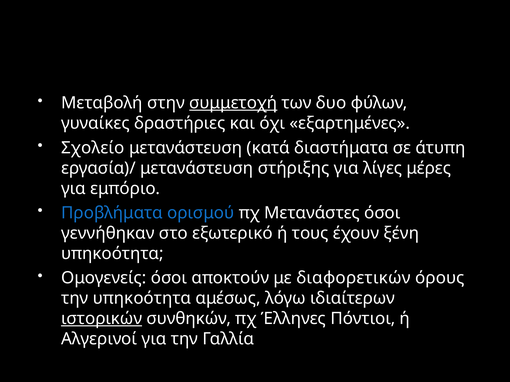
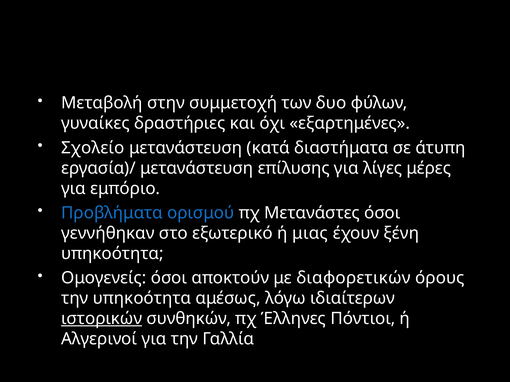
συμμετοχή underline: present -> none (233, 103)
στήριξης: στήριξης -> επίλυσης (294, 168)
τους: τους -> μιας (310, 234)
